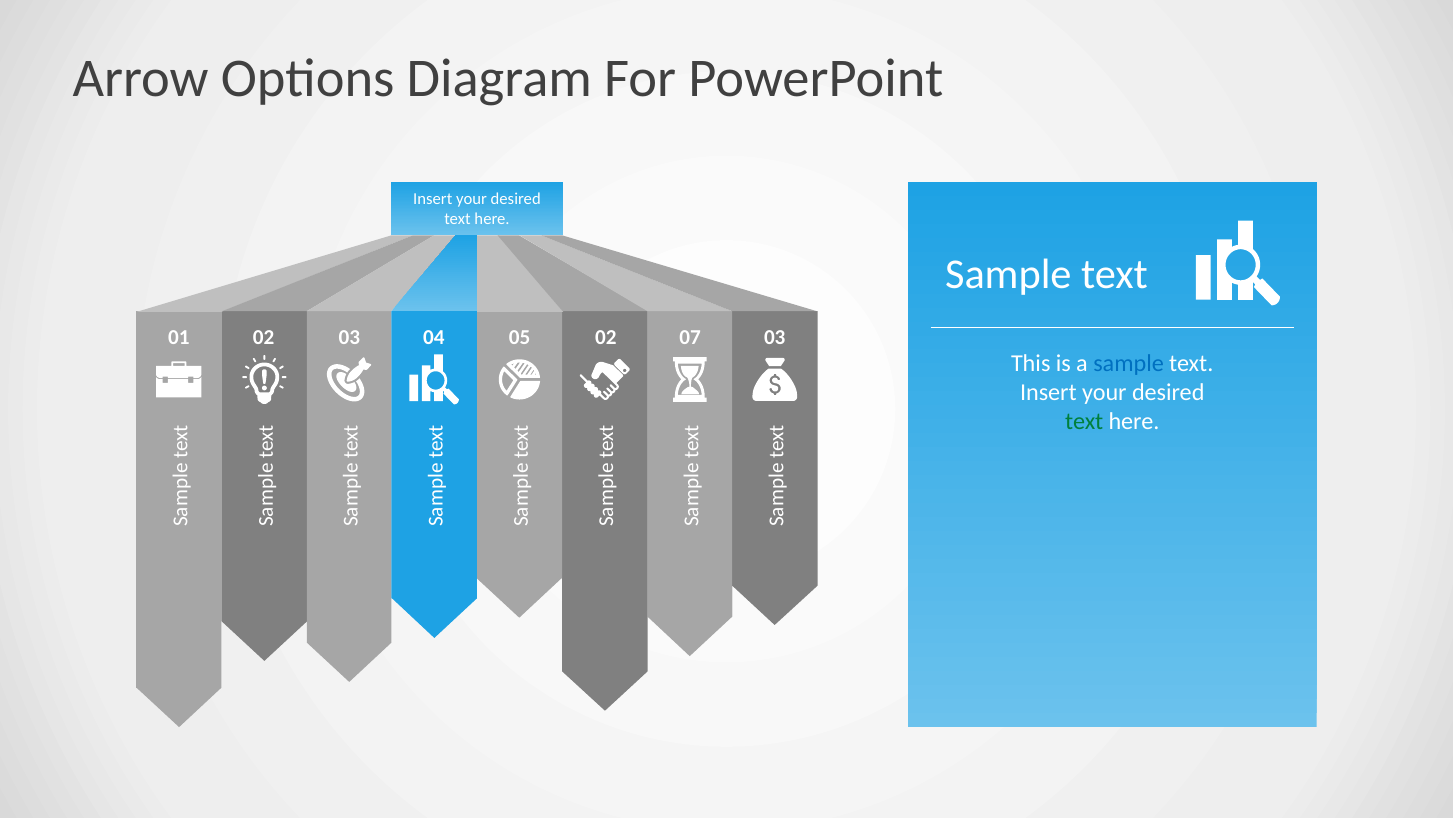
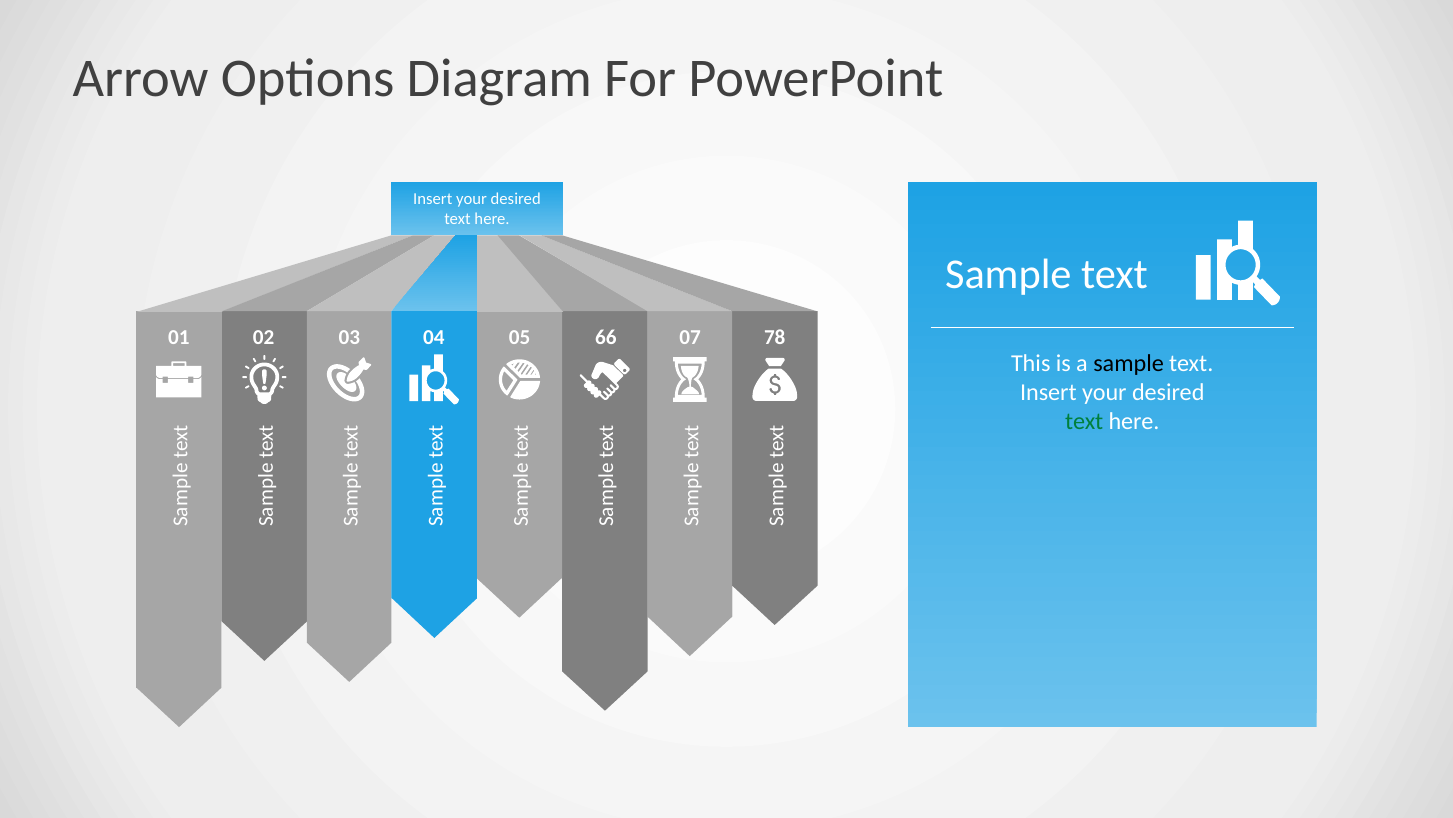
05 02: 02 -> 66 (606, 338)
07 03: 03 -> 78 (775, 338)
sample colour: blue -> black (1129, 364)
